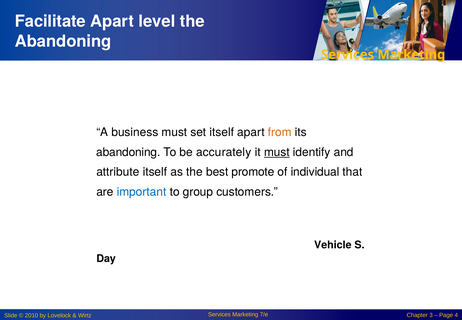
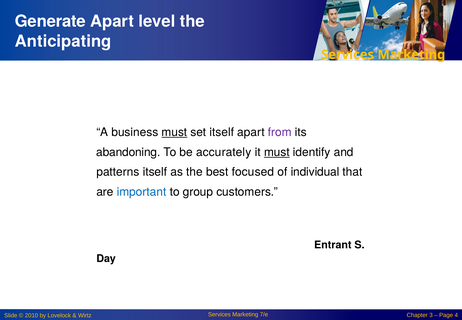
Facilitate: Facilitate -> Generate (50, 21)
Abandoning: Abandoning -> Anticipating (63, 41)
must underline: none -> present (174, 132)
from colour: orange -> purple (280, 132)
attribute: attribute -> patterns (118, 172)
promote: promote -> focused (253, 172)
Vehicle: Vehicle -> Entrant (333, 245)
